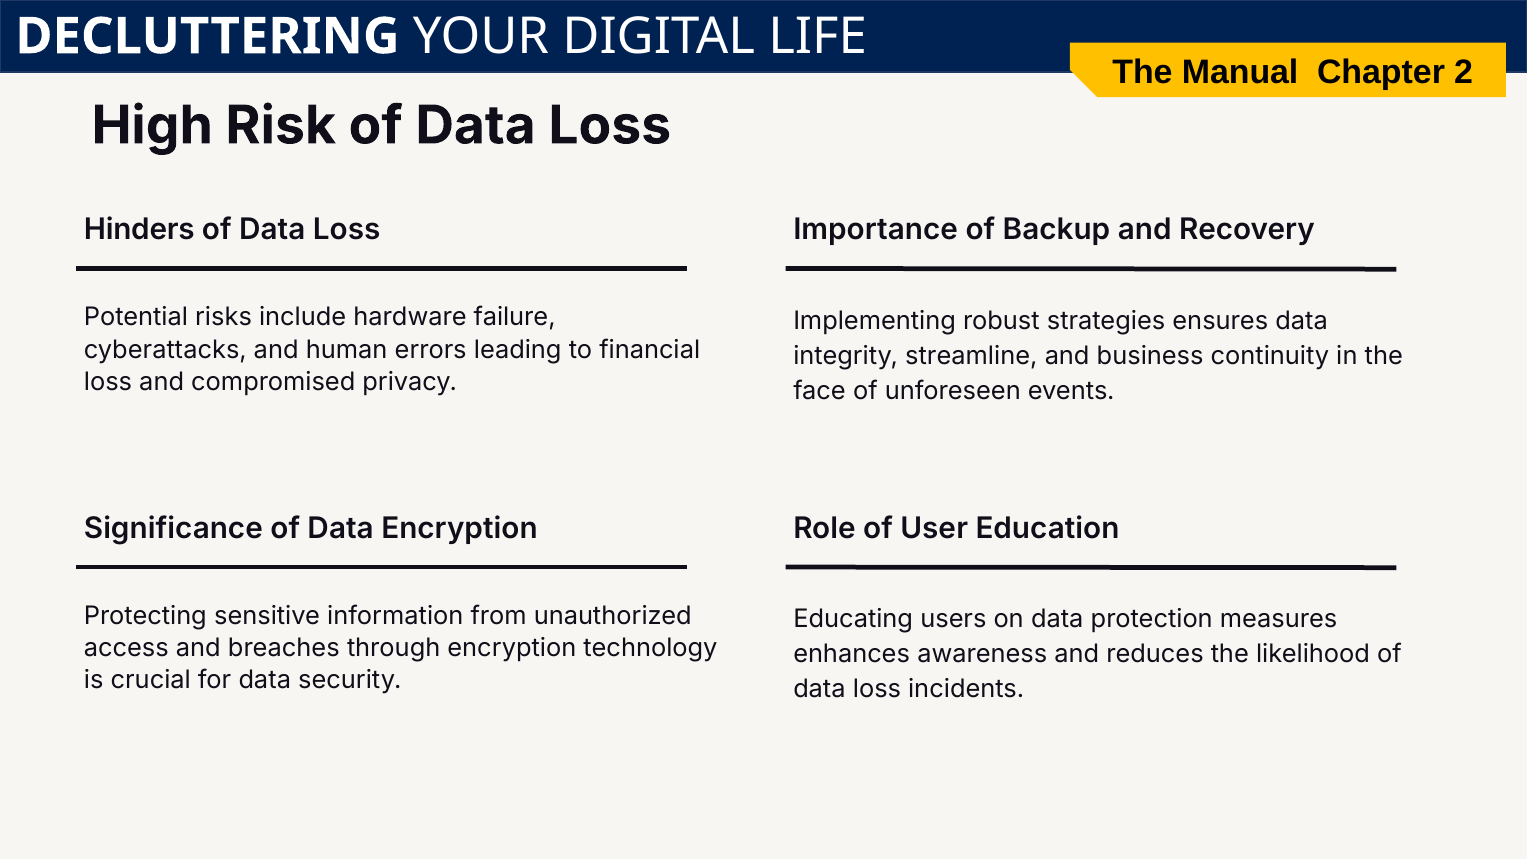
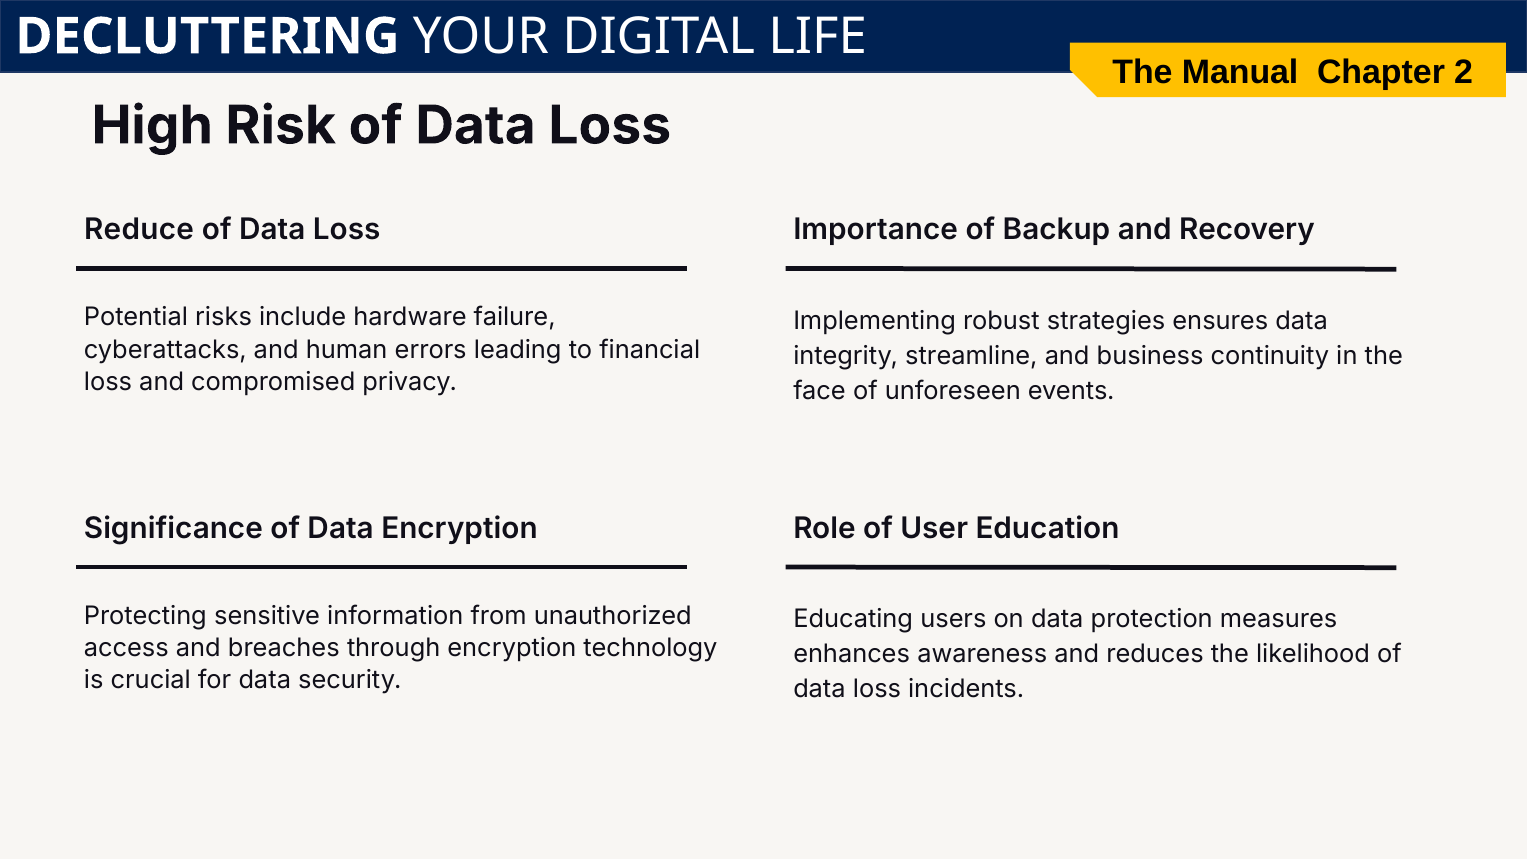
Hinders: Hinders -> Reduce (139, 230)
